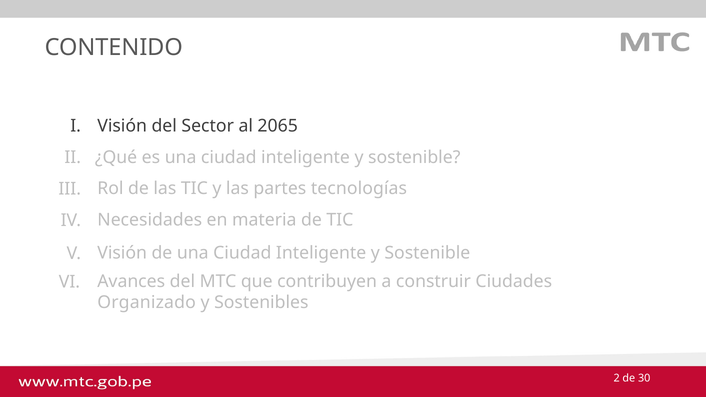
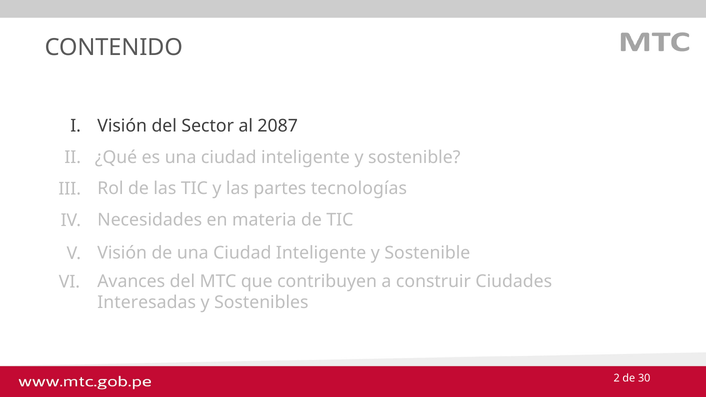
2065: 2065 -> 2087 (278, 126)
Organizado: Organizado -> Interesadas (147, 303)
